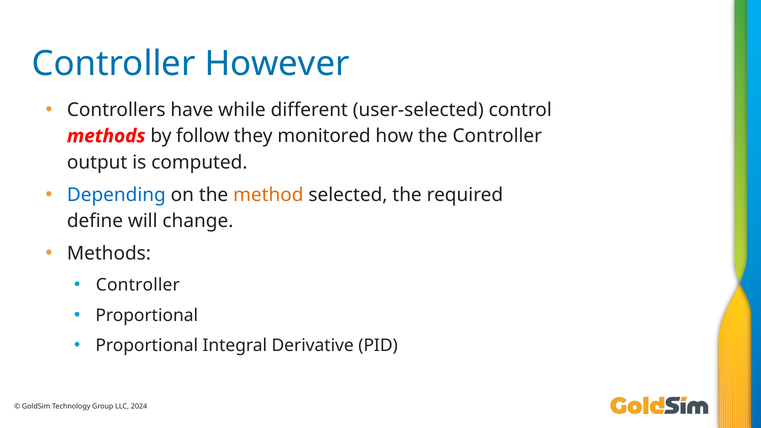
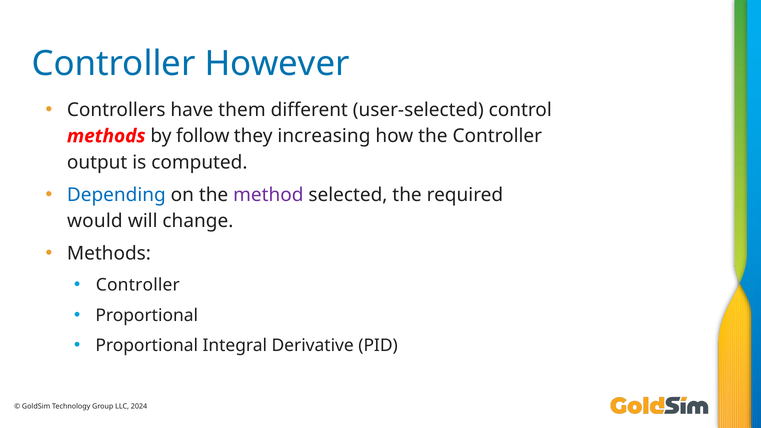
while: while -> them (242, 110)
monitored: monitored -> increasing (324, 136)
method colour: orange -> purple (268, 195)
define: define -> would (95, 221)
